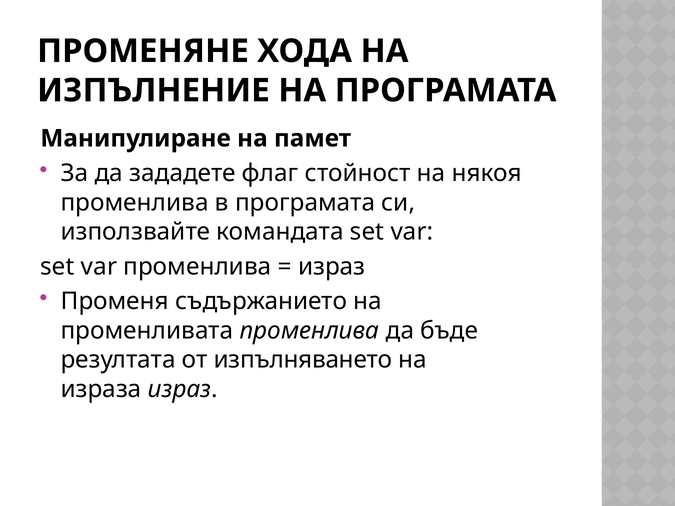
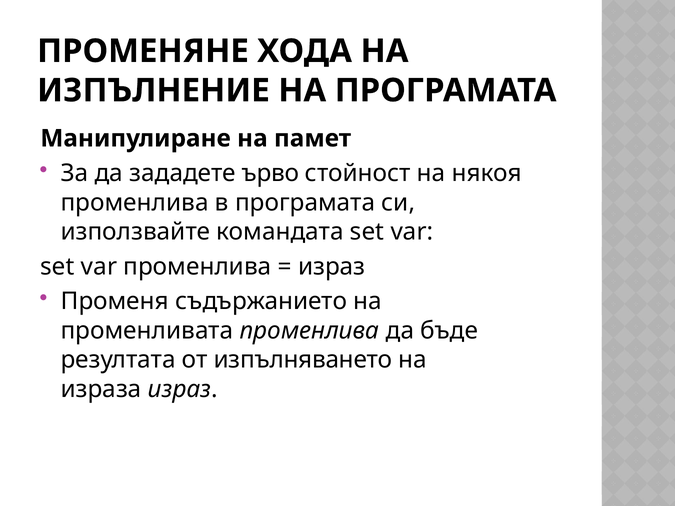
флаг: флаг -> ърво (270, 173)
